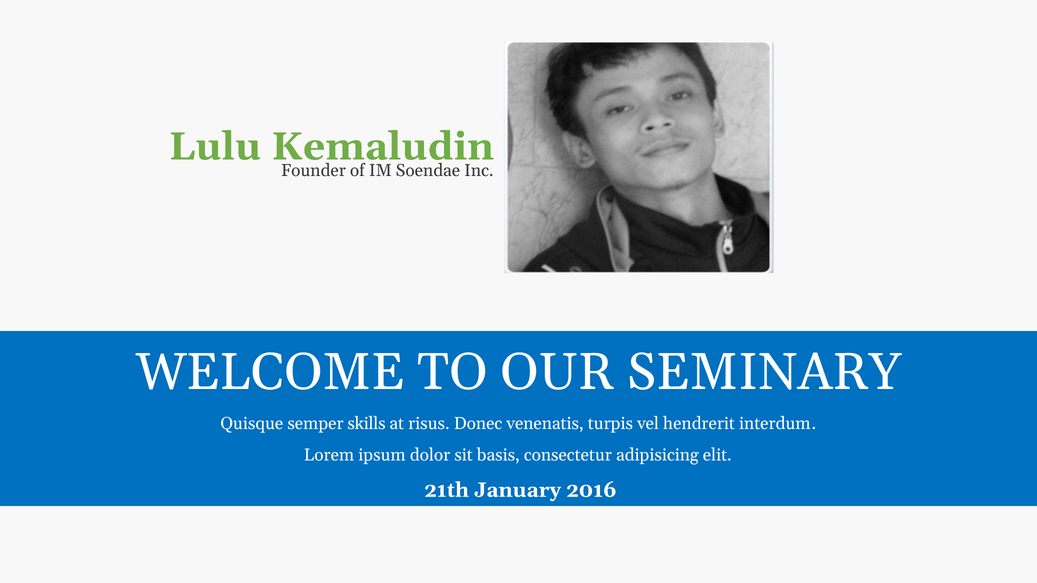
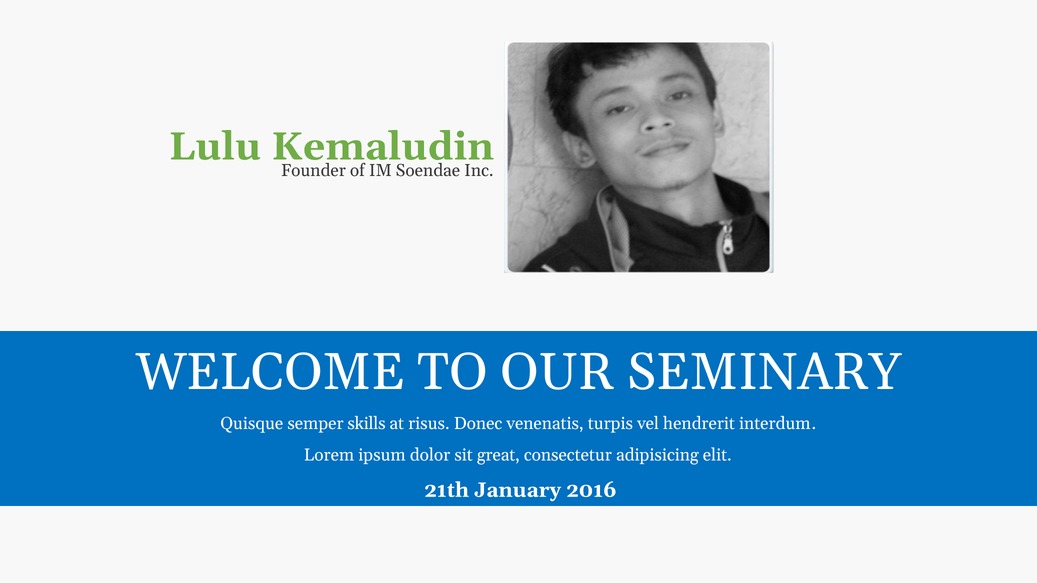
basis: basis -> great (498, 455)
